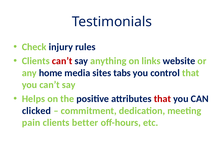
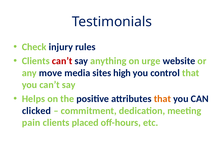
links: links -> urge (151, 61)
home: home -> move (51, 73)
tabs: tabs -> high (122, 73)
that colour: red -> orange (162, 99)
better: better -> placed (85, 123)
